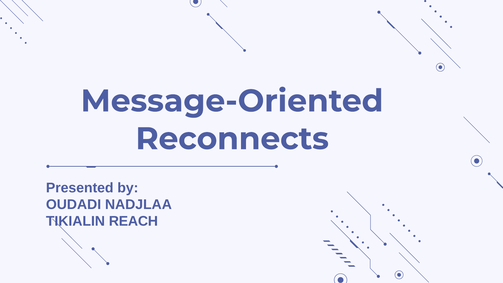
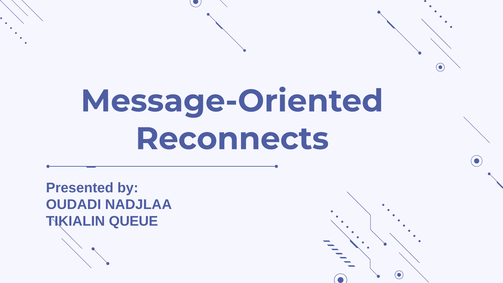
REACH: REACH -> QUEUE (133, 221)
